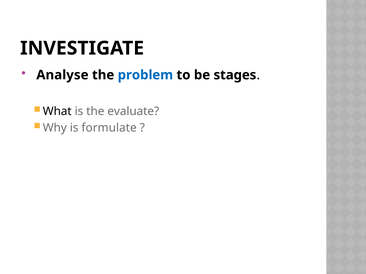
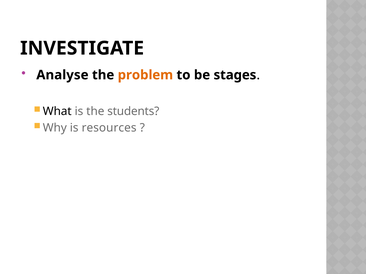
problem colour: blue -> orange (145, 75)
evaluate: evaluate -> students (133, 111)
formulate: formulate -> resources (109, 128)
